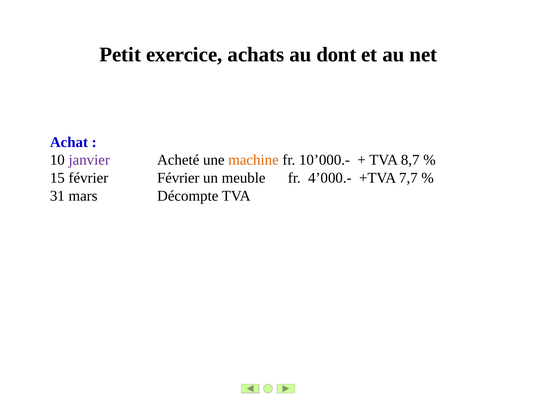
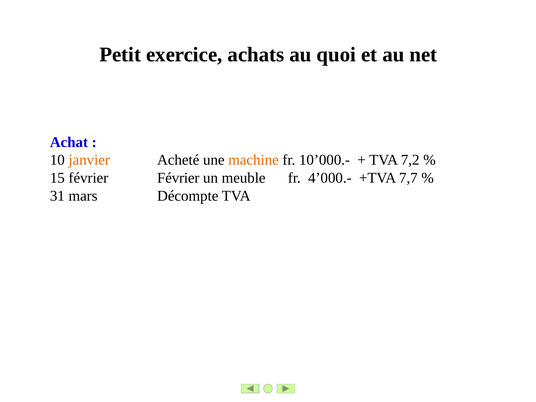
dont: dont -> quoi (336, 55)
janvier colour: purple -> orange (89, 160)
8,7: 8,7 -> 7,2 (410, 160)
